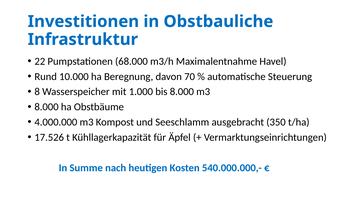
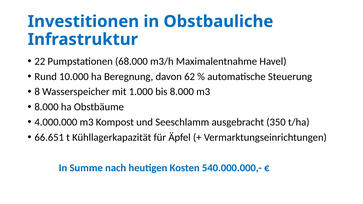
70: 70 -> 62 (190, 77)
17.526: 17.526 -> 66.651 (49, 137)
